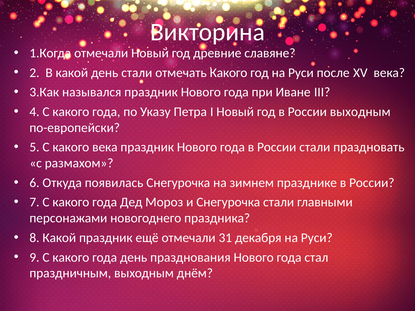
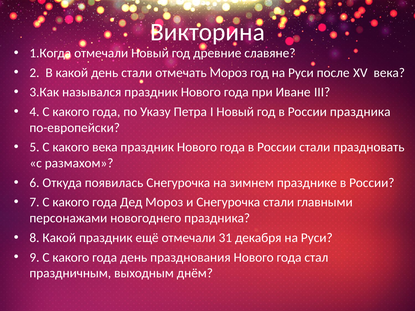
отмечать Какого: Какого -> Мороз (229, 73)
России выходным: выходным -> праздника (360, 112)
